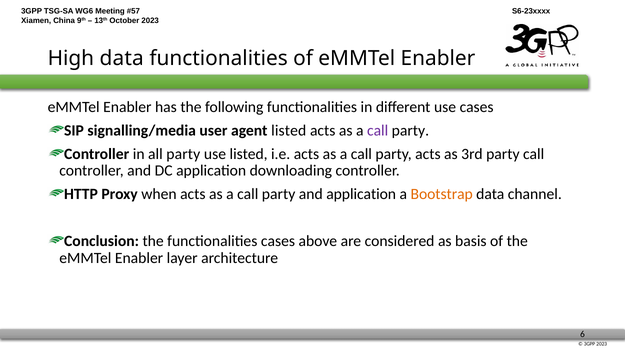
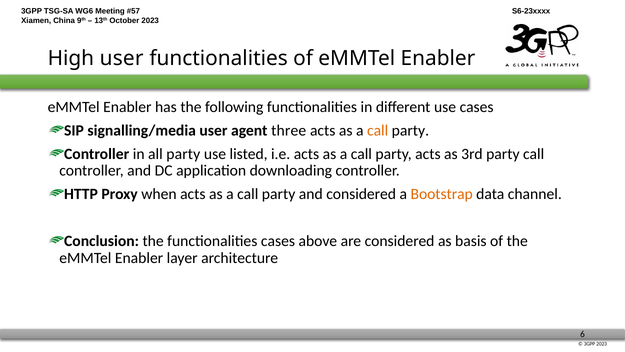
High data: data -> user (122, 58)
agent listed: listed -> three (289, 130)
call colour: purple -> orange (378, 130)
and application: application -> considered (361, 194)
